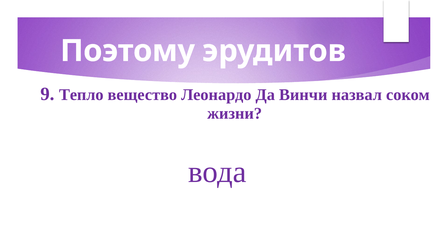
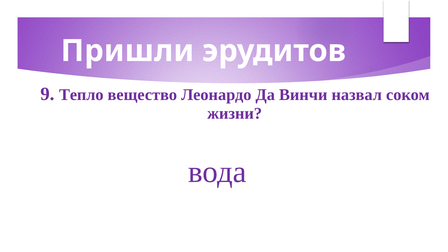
Поэтому: Поэтому -> Пришли (127, 51)
